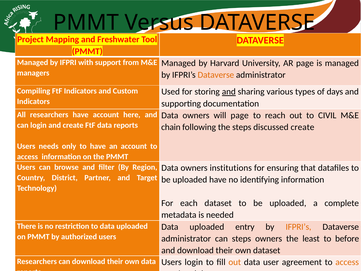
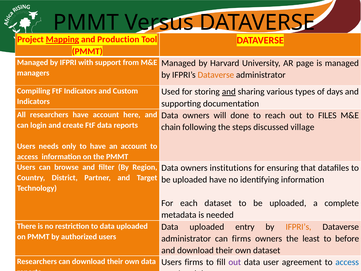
Mapping underline: none -> present (62, 39)
Freshwater: Freshwater -> Production (118, 39)
will page: page -> done (240, 115)
CIVIL: CIVIL -> FILES (327, 115)
discussed create: create -> village (302, 127)
can steps: steps -> firms (241, 238)
Users login: login -> firms (194, 262)
out colour: orange -> purple (235, 262)
access colour: orange -> blue (347, 262)
